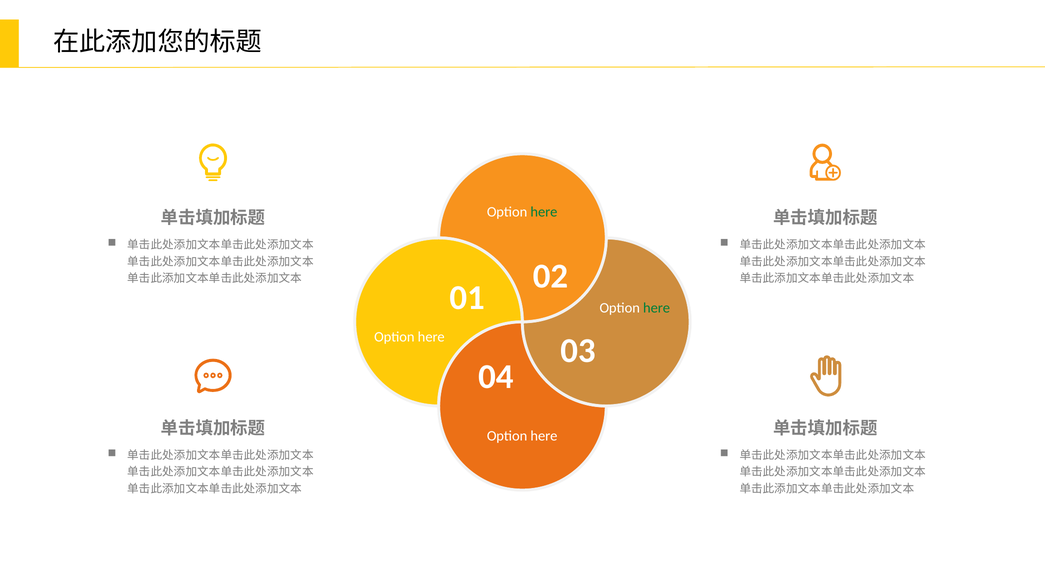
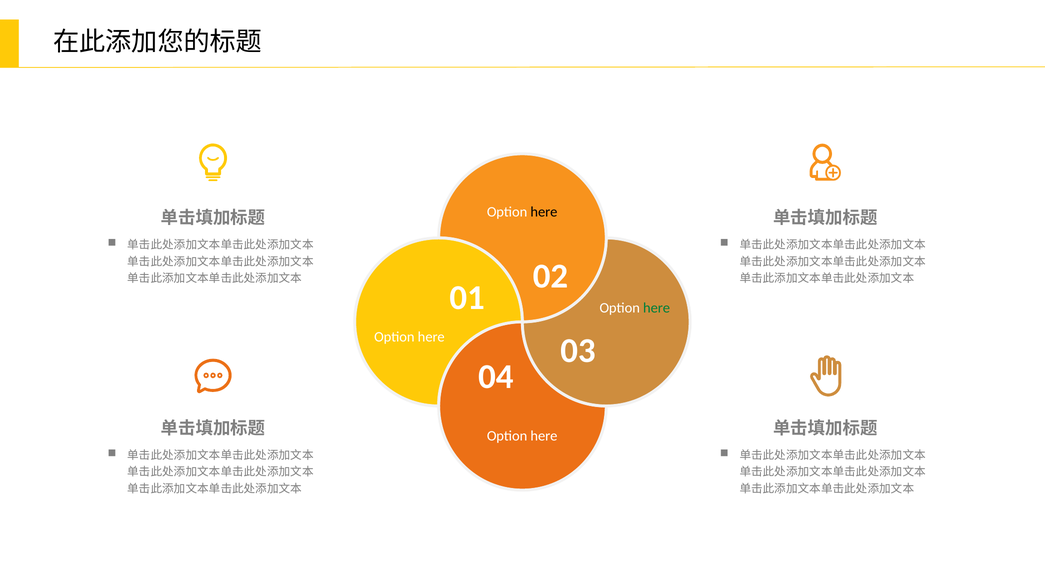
here colour: green -> black (544, 212)
